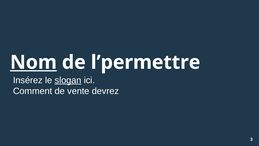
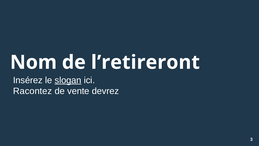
Nom underline: present -> none (33, 62)
l’permettre: l’permettre -> l’retireront (145, 62)
Comment: Comment -> Racontez (33, 91)
